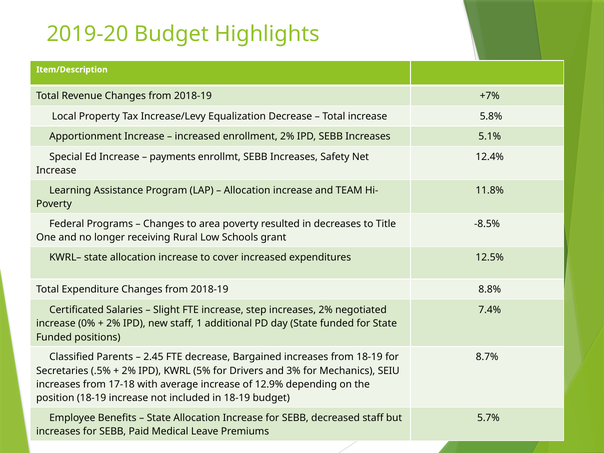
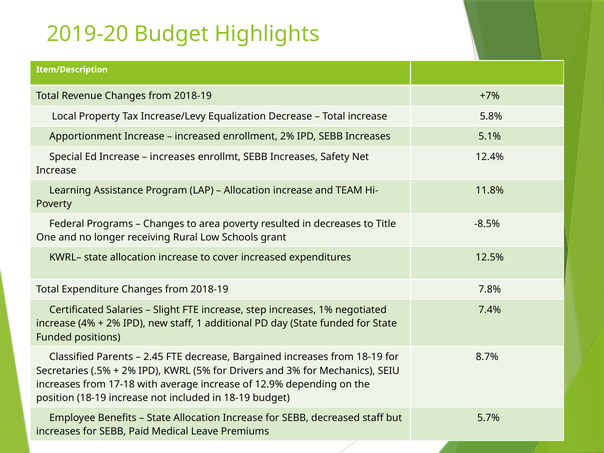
payments: payments -> increases (172, 157)
8.8%: 8.8% -> 7.8% (490, 290)
increases 2%: 2% -> 1% (326, 310)
0%: 0% -> 4% (87, 324)
